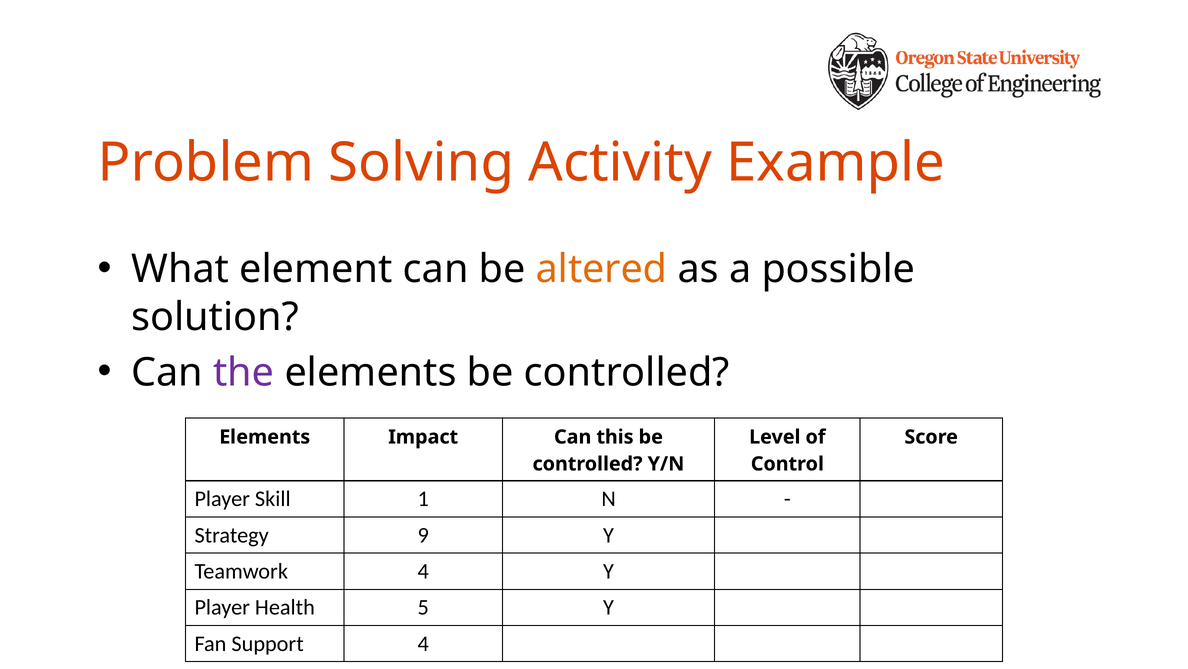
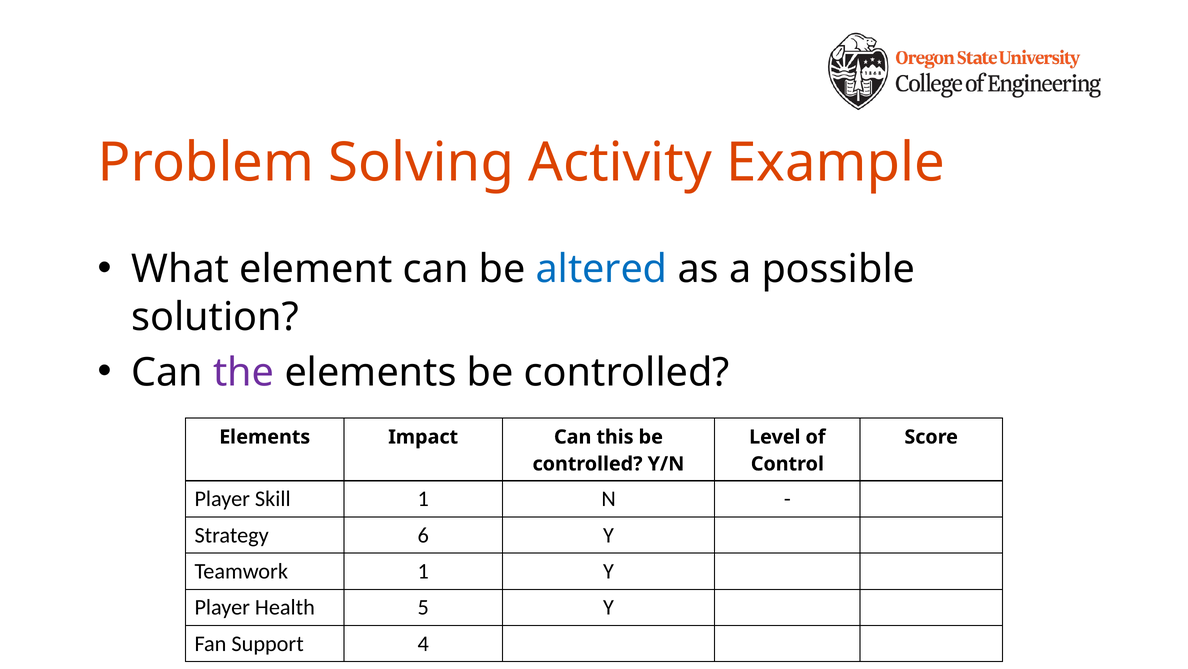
altered colour: orange -> blue (602, 269)
9: 9 -> 6 (423, 535)
Teamwork 4: 4 -> 1 (423, 571)
